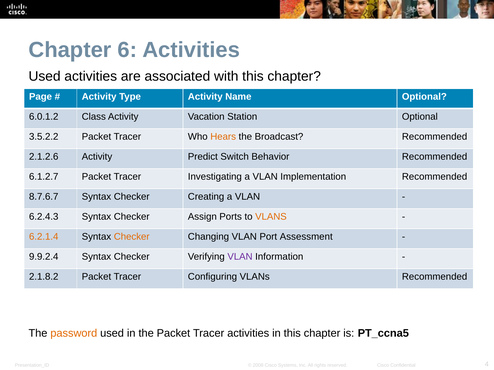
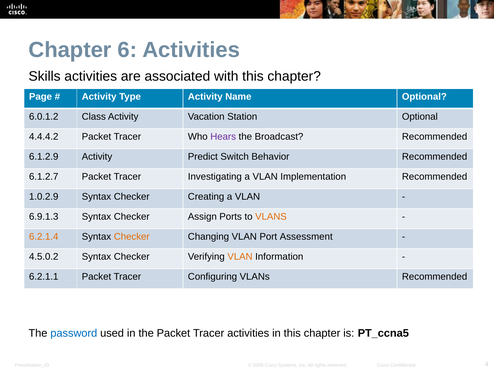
Used: Used -> Skills (45, 76)
3.5.2.2: 3.5.2.2 -> 4.4.4.2 (44, 137)
Hears colour: orange -> purple (223, 137)
2.1.2.6: 2.1.2.6 -> 6.1.2.9 (44, 157)
8.7.6.7: 8.7.6.7 -> 1.0.2.9 (44, 197)
6.2.4.3: 6.2.4.3 -> 6.9.1.3 (44, 217)
9.9.2.4: 9.9.2.4 -> 4.5.0.2 (44, 257)
VLAN colour: purple -> orange (240, 257)
2.1.8.2: 2.1.8.2 -> 6.2.1.1 (44, 277)
password colour: orange -> blue (74, 334)
